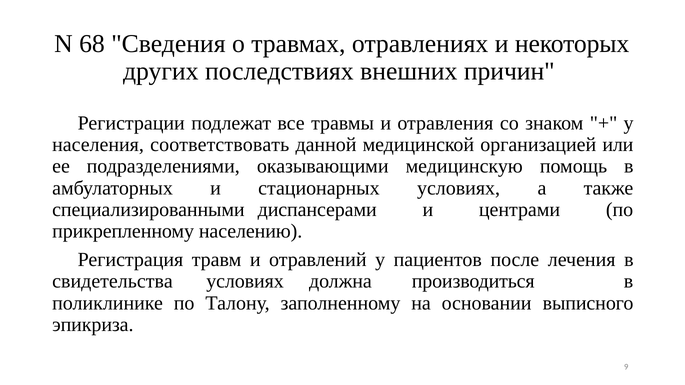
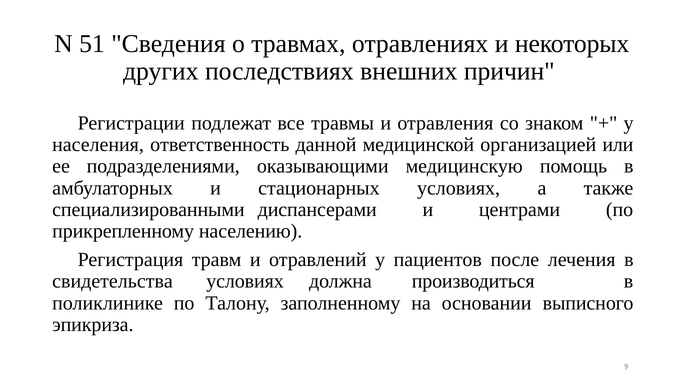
68: 68 -> 51 (92, 44)
соответствовать: соответствовать -> ответственность (220, 145)
